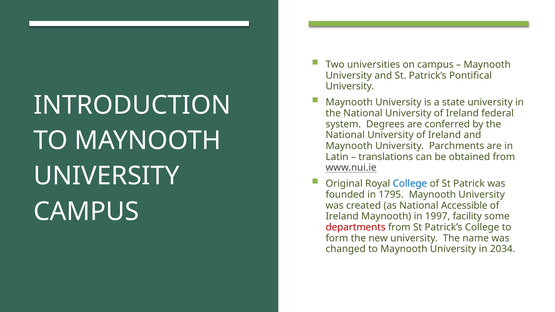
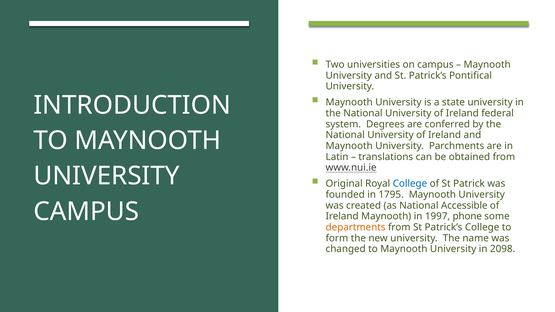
facility: facility -> phone (467, 217)
departments colour: red -> orange (356, 227)
2034: 2034 -> 2098 (503, 249)
